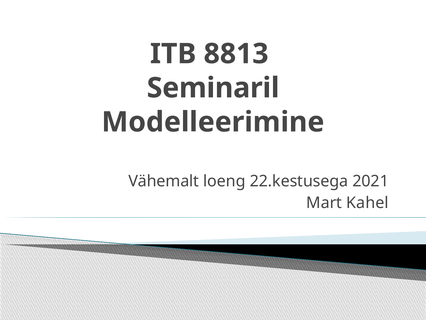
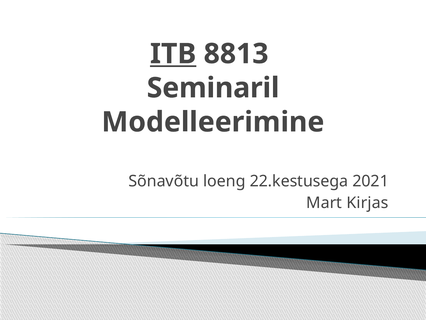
ITB underline: none -> present (173, 54)
Vähemalt: Vähemalt -> Sõnavõtu (164, 181)
Kahel: Kahel -> Kirjas (367, 203)
